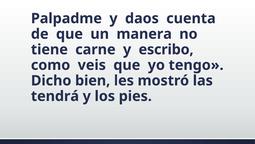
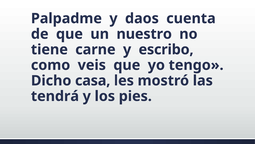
manera: manera -> nuestro (144, 34)
bien: bien -> casa (93, 80)
